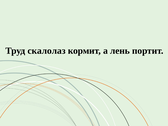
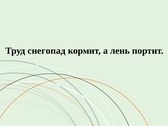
скалолаз: скалолаз -> снегопад (47, 51)
